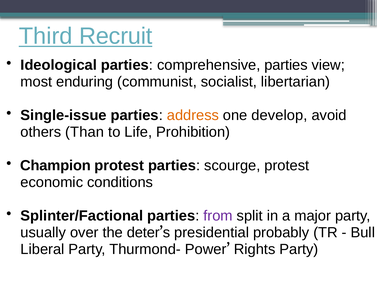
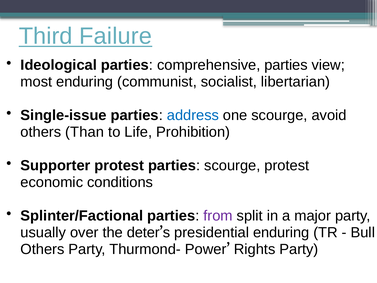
Recruit: Recruit -> Failure (116, 36)
address colour: orange -> blue (193, 115)
one develop: develop -> scourge (279, 115)
Champion: Champion -> Supporter (55, 165)
presidential probably: probably -> enduring (281, 232)
Liberal: Liberal -> Others (42, 249)
